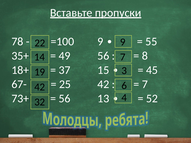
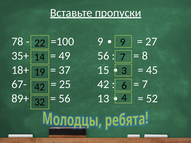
55: 55 -> 27 (151, 42)
73+: 73+ -> 89+ (20, 99)
